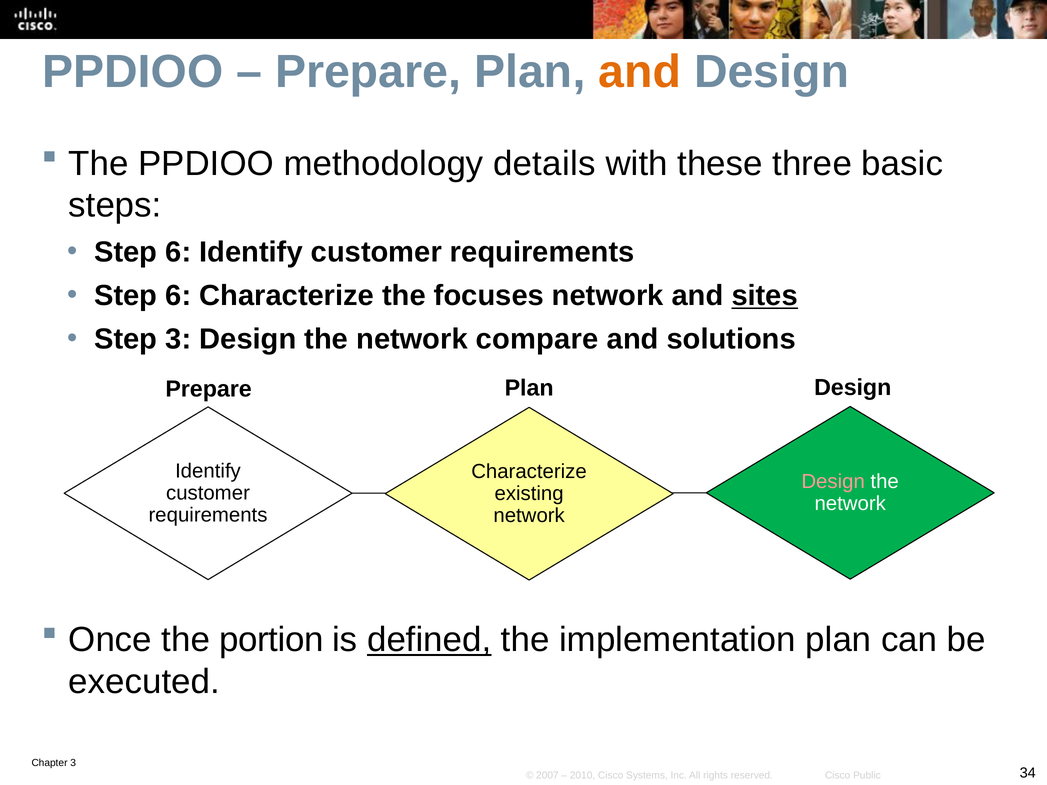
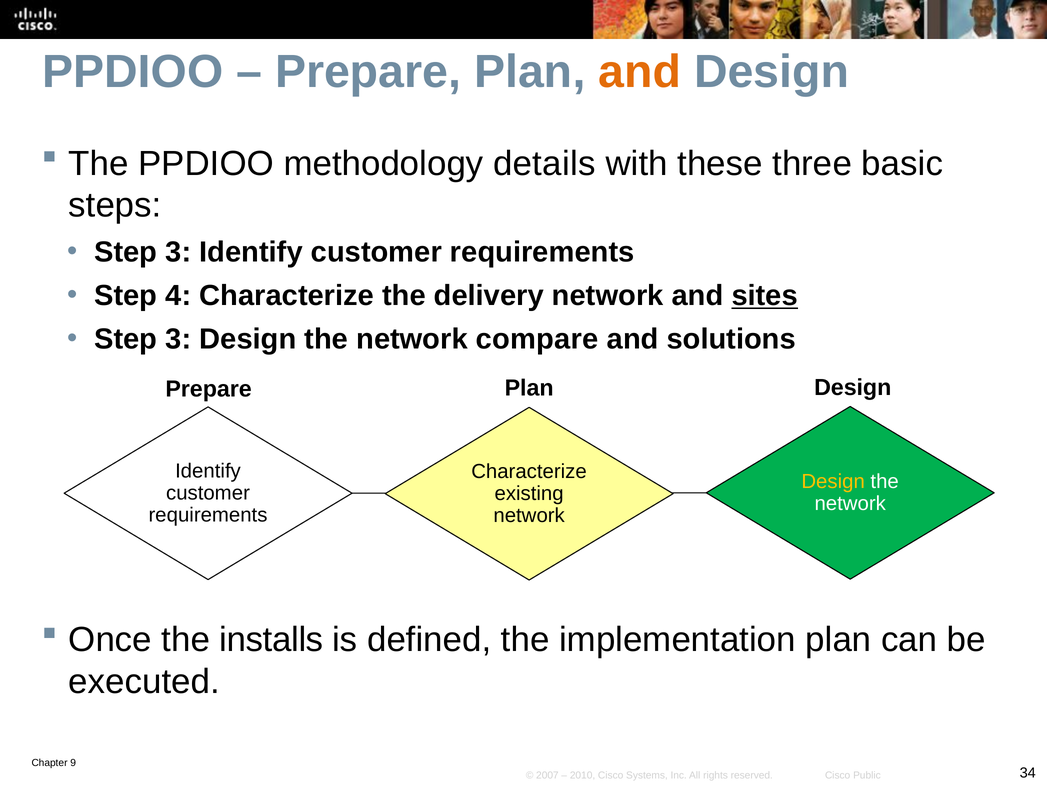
6: 6 -> 3 (178, 252)
6: 6 -> 4 (178, 296)
focuses: focuses -> delivery (489, 296)
Design colour: pink -> yellow (833, 482)
portion: portion -> installs (271, 640)
defined underline: present -> none (429, 640)
3: 3 -> 9 (73, 763)
